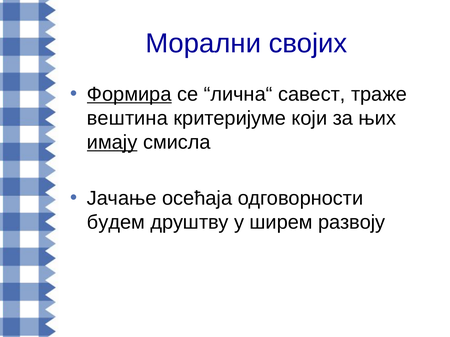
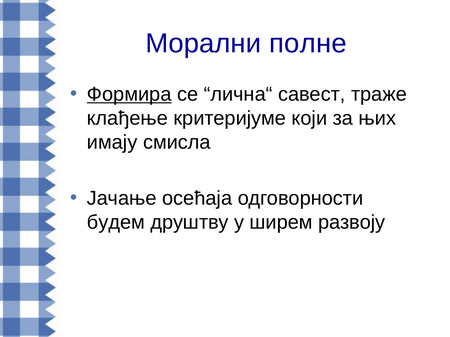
својих: својих -> полне (308, 44)
вештина: вештина -> клађење (127, 118)
имају underline: present -> none (112, 142)
